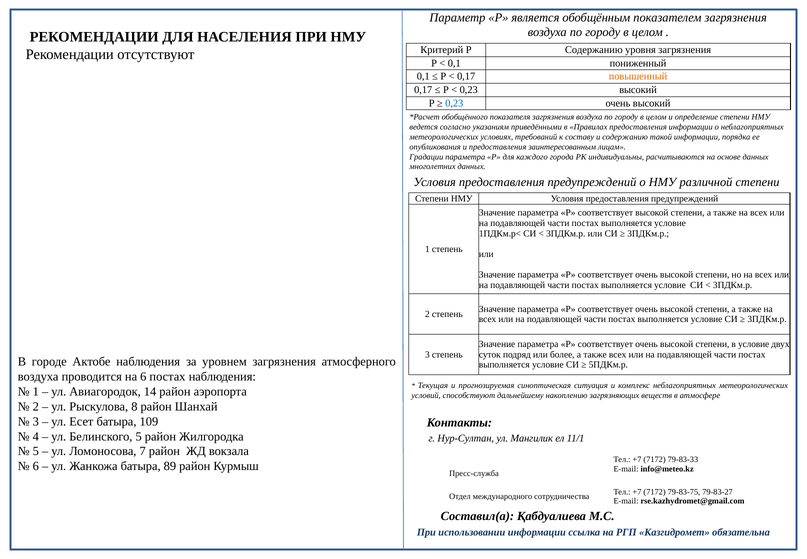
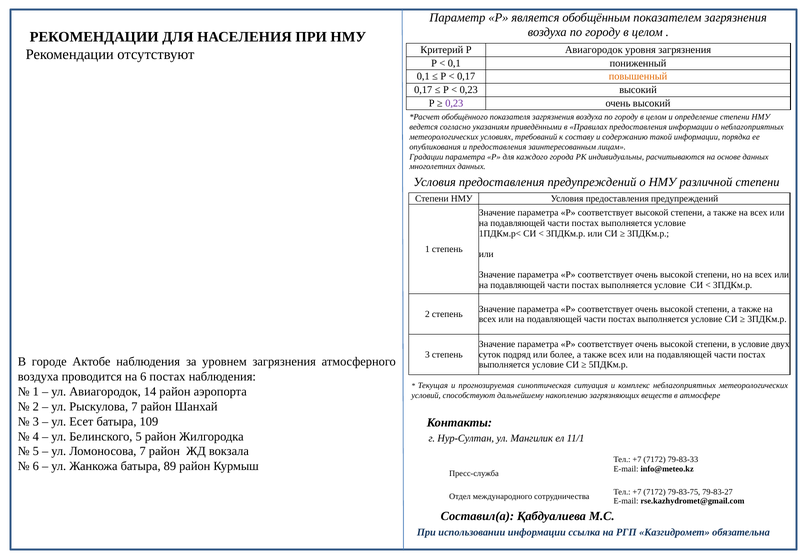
Р Содержанию: Содержанию -> Авиагородок (594, 50)
0,23 colour: blue -> purple (454, 103)
Рыскулова 8: 8 -> 7 (134, 406)
